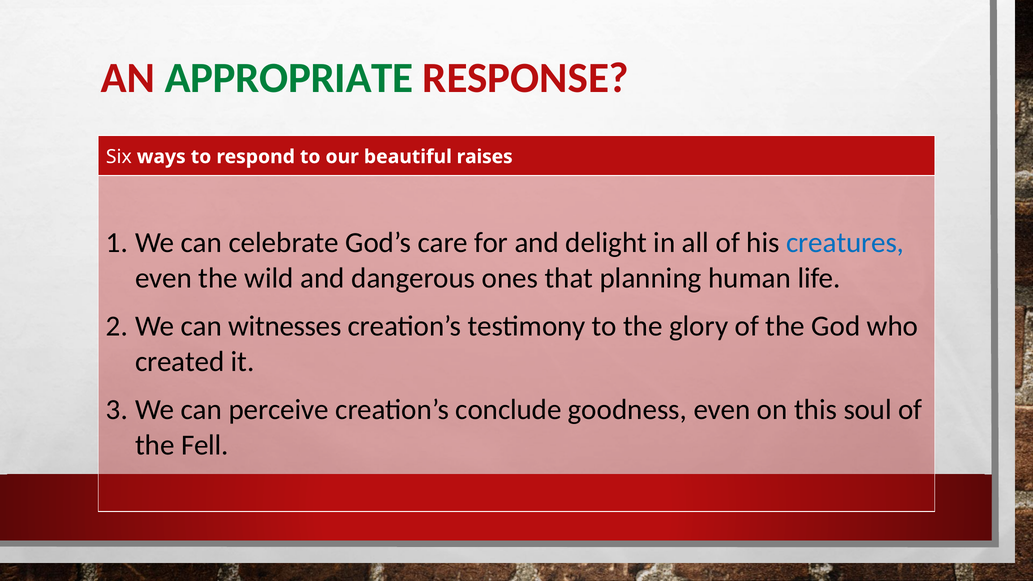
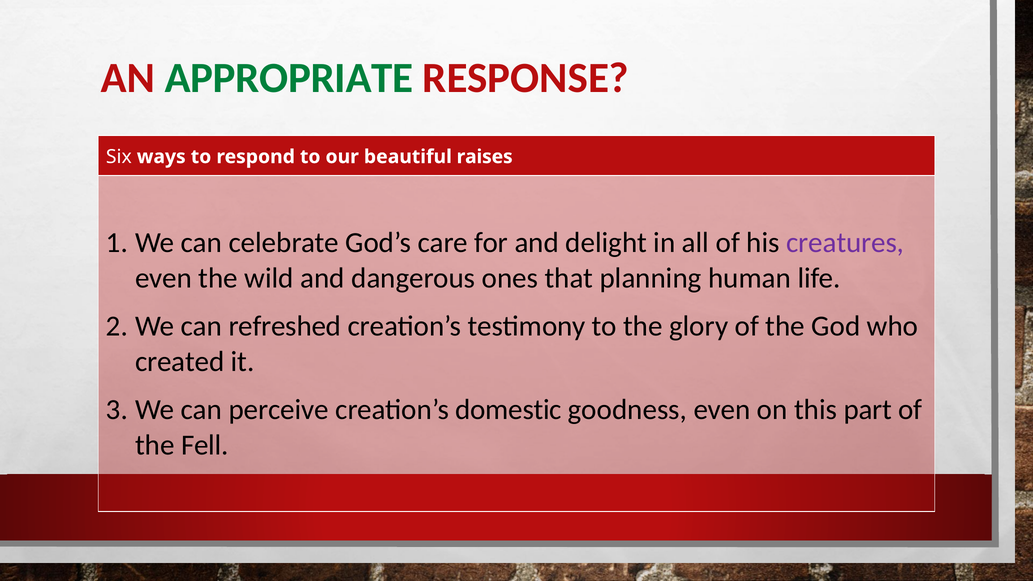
creatures colour: blue -> purple (845, 243)
witnesses: witnesses -> refreshed (285, 326)
conclude: conclude -> domestic (509, 410)
soul: soul -> part (868, 410)
